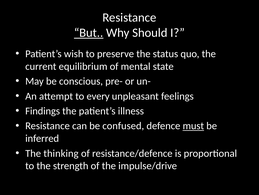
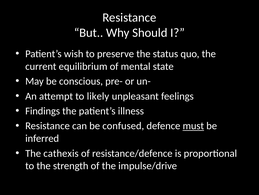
But underline: present -> none (89, 33)
every: every -> likely (98, 96)
thinking: thinking -> cathexis (61, 153)
